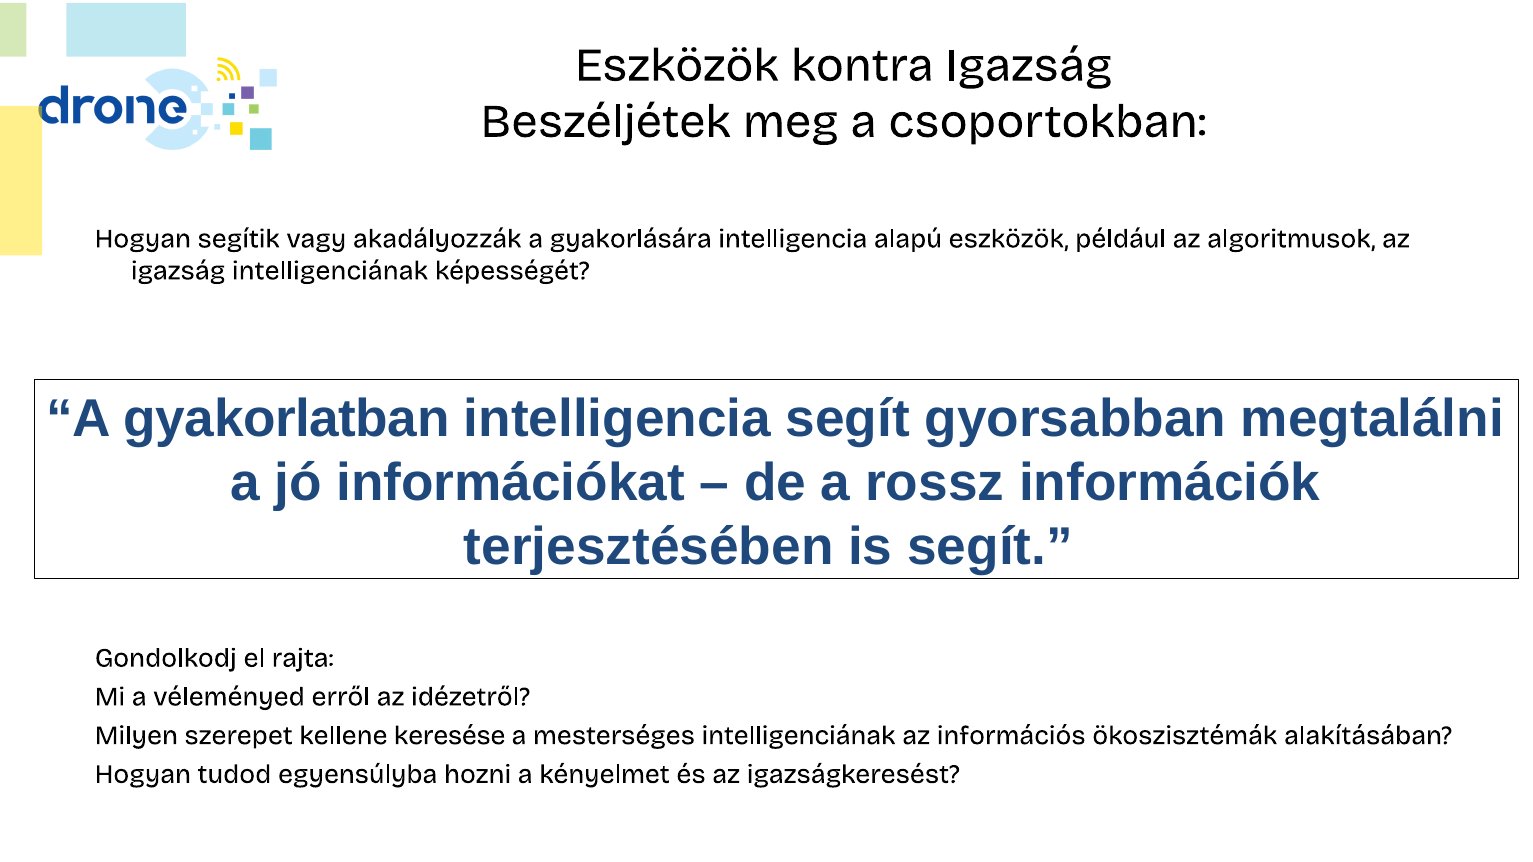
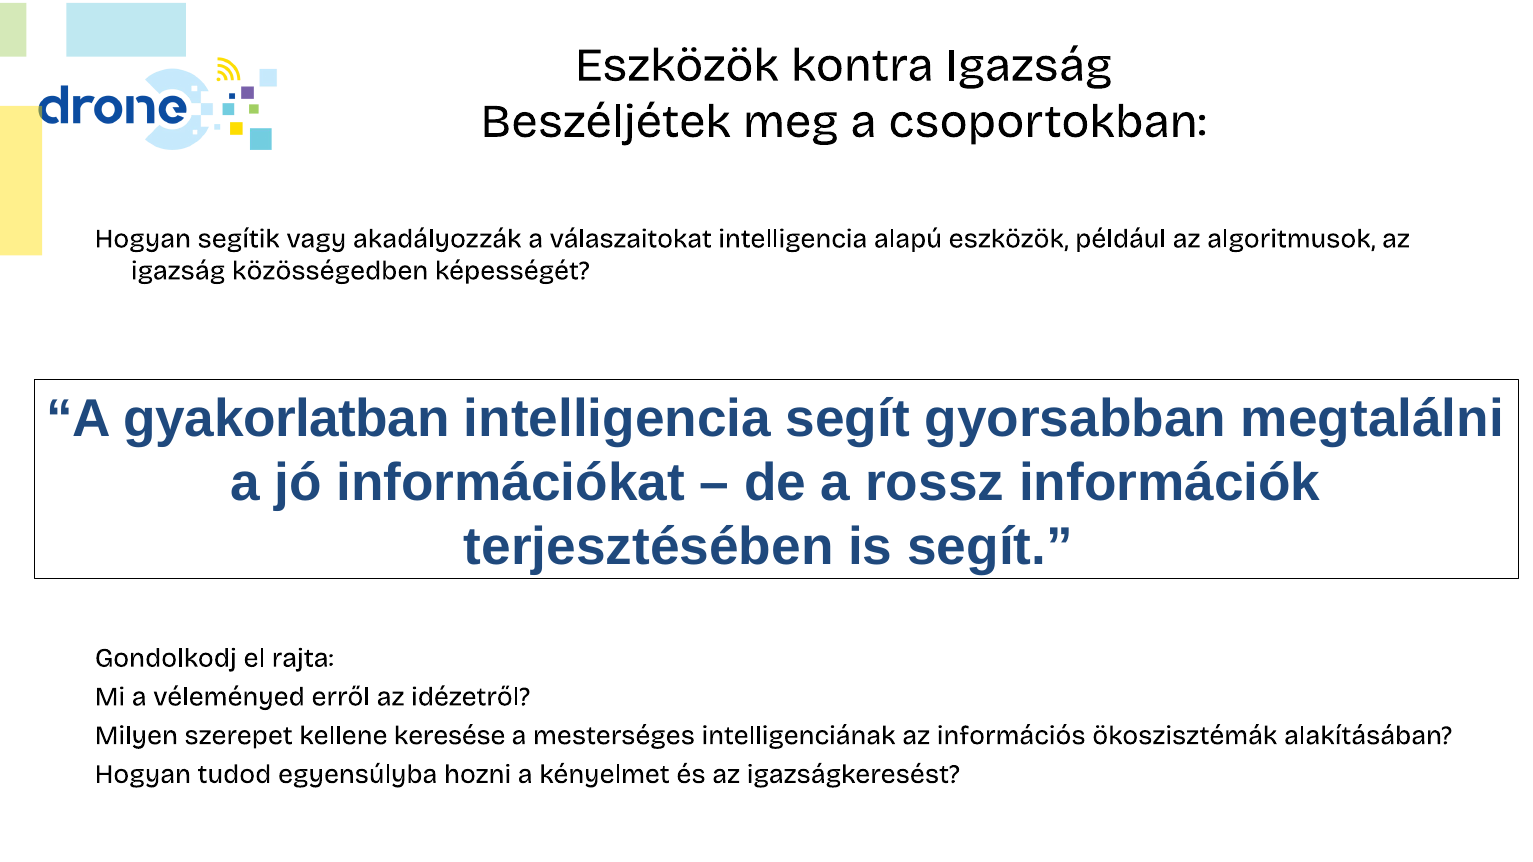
gyakorlására: gyakorlására -> válaszaitokat (631, 239)
igazság intelligenciának: intelligenciának -> közösségedben (330, 271)
